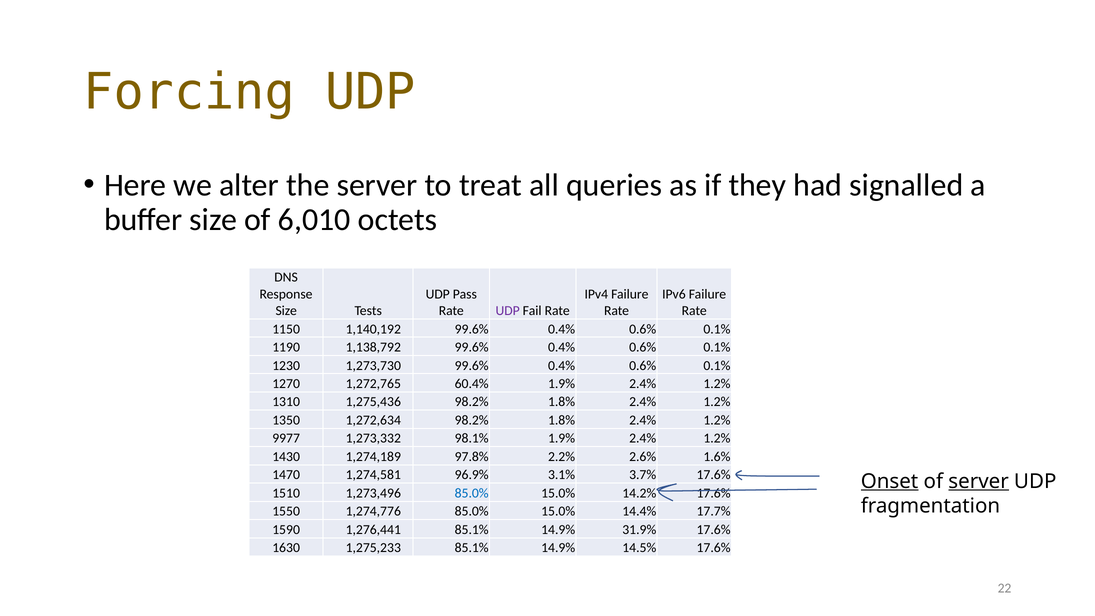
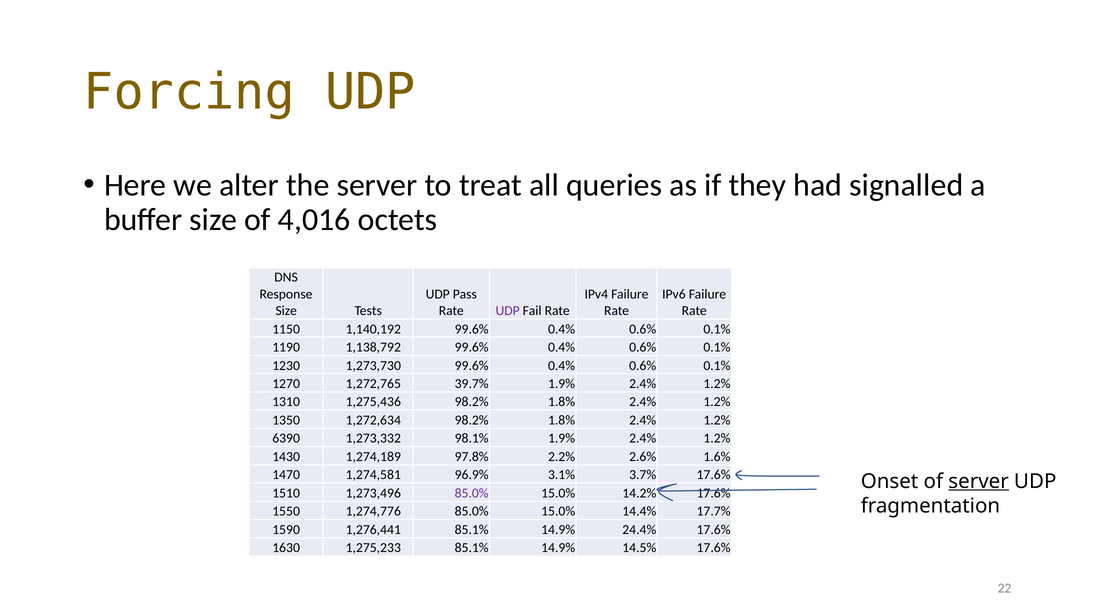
6,010: 6,010 -> 4,016 (314, 220)
60.4%: 60.4% -> 39.7% (472, 384)
9977: 9977 -> 6390 (286, 438)
Onset underline: present -> none (890, 481)
85.0% colour: blue -> purple (472, 493)
31.9%: 31.9% -> 24.4% (639, 530)
